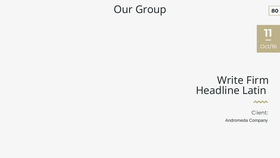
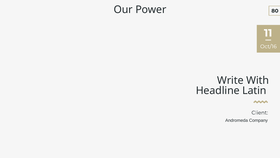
Group: Group -> Power (151, 10)
Firm: Firm -> With (258, 80)
